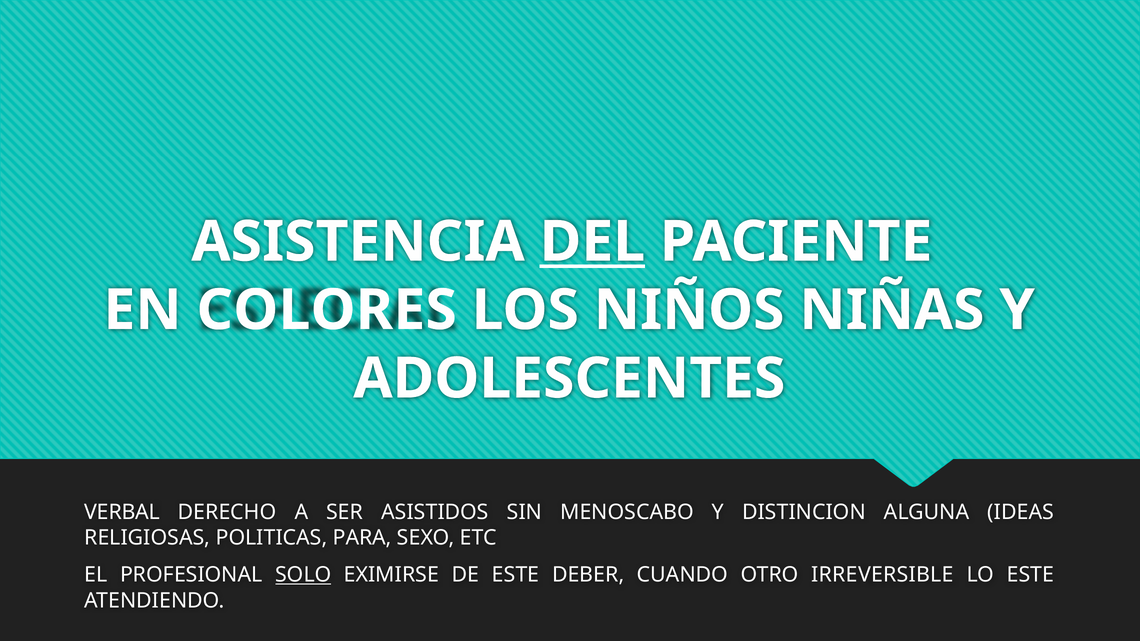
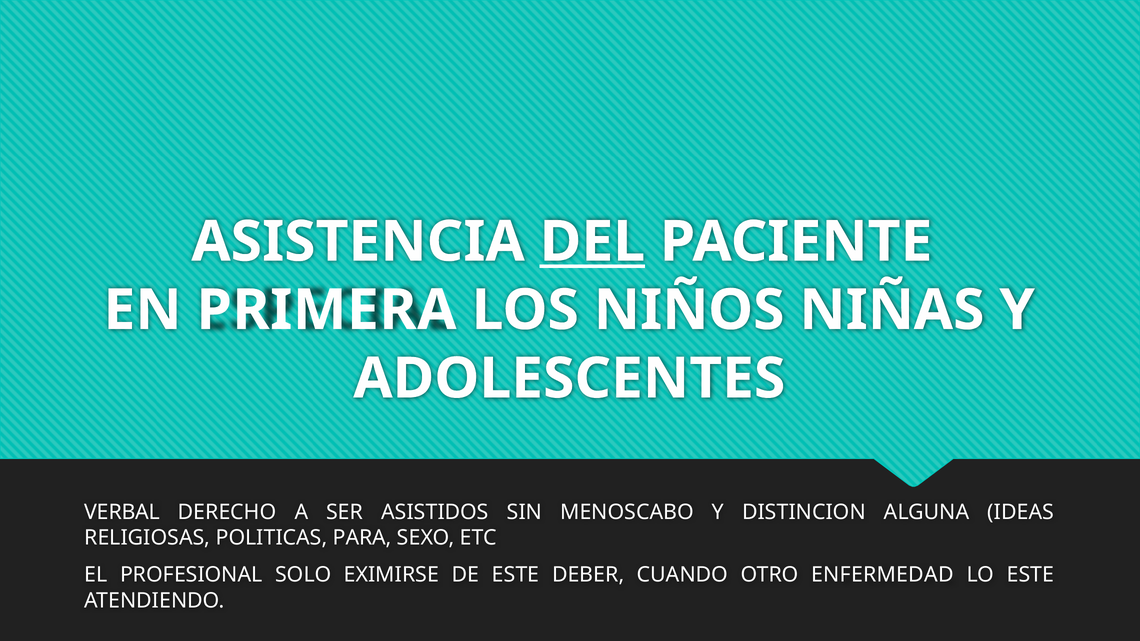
COLORES: COLORES -> PRIMERA (327, 310)
SOLO underline: present -> none (303, 575)
IRREVERSIBLE: IRREVERSIBLE -> ENFERMEDAD (882, 575)
